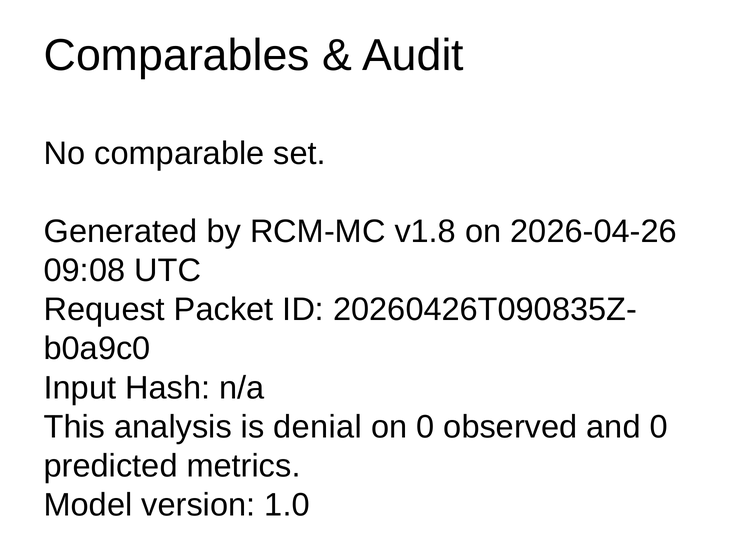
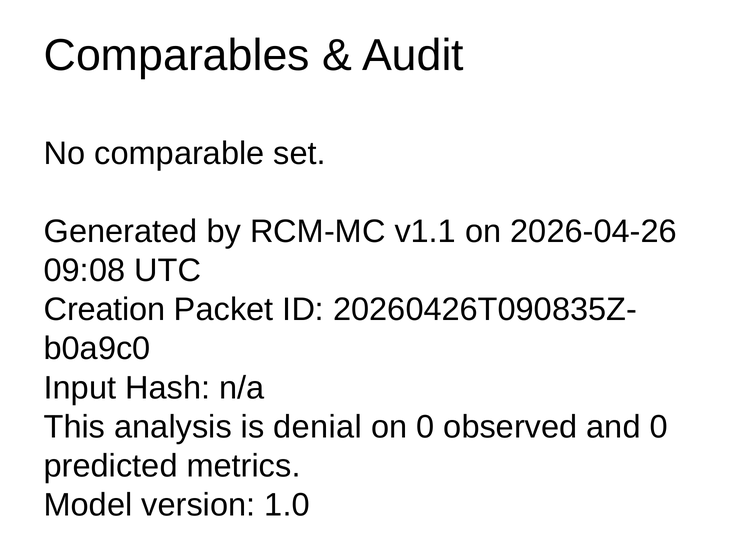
v1.8: v1.8 -> v1.1 (425, 232)
Request: Request -> Creation (104, 310)
